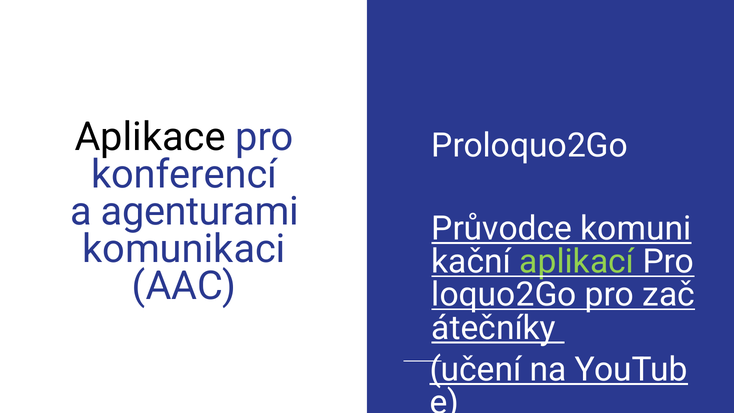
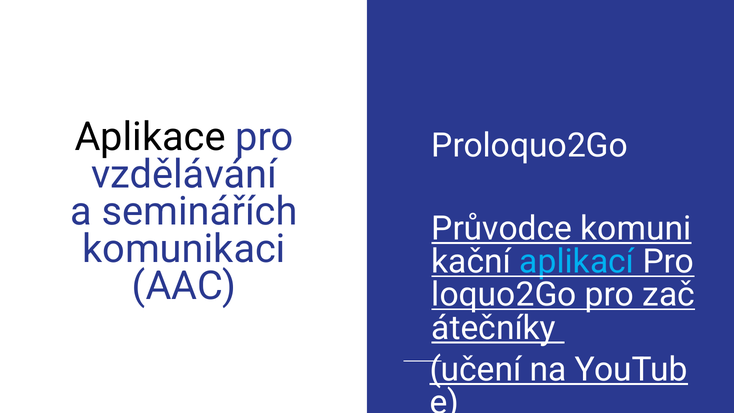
konferencí: konferencí -> vzdělávání (184, 174)
agenturami: agenturami -> seminářích (200, 212)
aplikací colour: light green -> light blue (577, 262)
